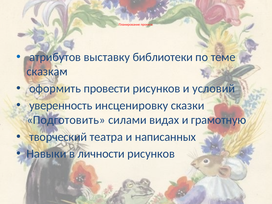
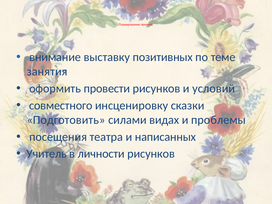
атрибутов: атрибутов -> внимание (55, 57)
библиотеки: библиотеки -> позитивных (163, 57)
сказкам: сказкам -> занятия (47, 72)
уверенность: уверенность -> совместного (61, 105)
грамотную: грамотную -> проблемы (218, 120)
творческий: творческий -> посещения (58, 137)
Навыки: Навыки -> Учитель (47, 154)
